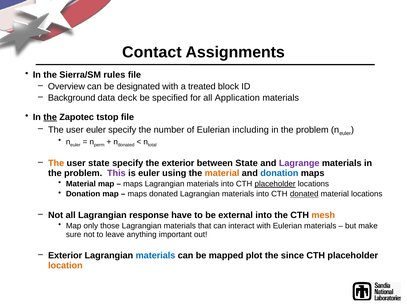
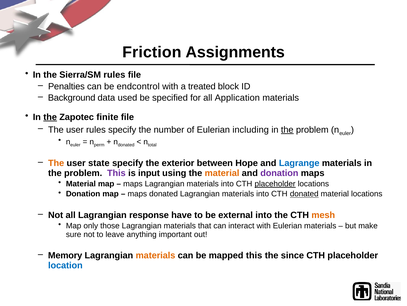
Contact: Contact -> Friction (152, 52)
Overview: Overview -> Penalties (66, 86)
designated: designated -> endcontrol (138, 86)
deck: deck -> used (127, 98)
tstop: tstop -> finite (107, 117)
user euler: euler -> rules (96, 130)
the underline: none -> present (287, 130)
between State: State -> Hope (247, 163)
Lagrange colour: purple -> blue (299, 163)
is euler: euler -> input (149, 173)
donation colour: blue -> purple (279, 173)
Exterior: Exterior -> Memory (65, 255)
materials colour: blue -> orange (156, 255)
mapped plot: plot -> this (254, 255)
location colour: orange -> blue (65, 265)
